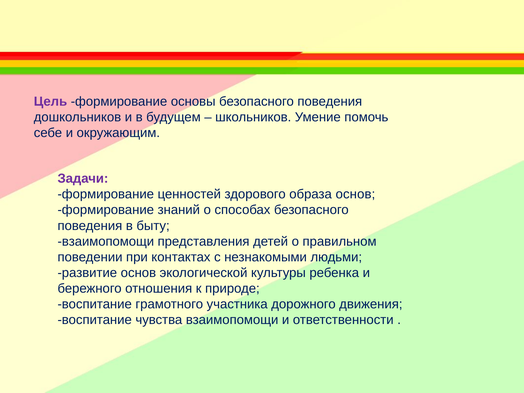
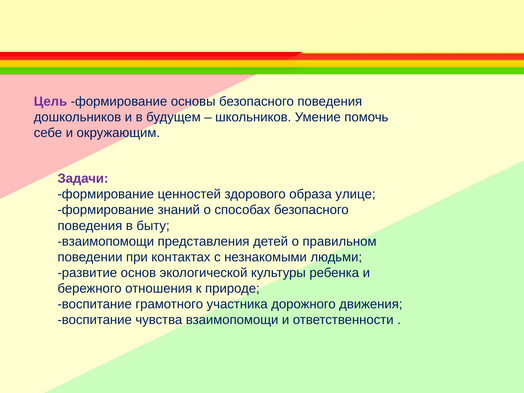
образа основ: основ -> улице (355, 194)
